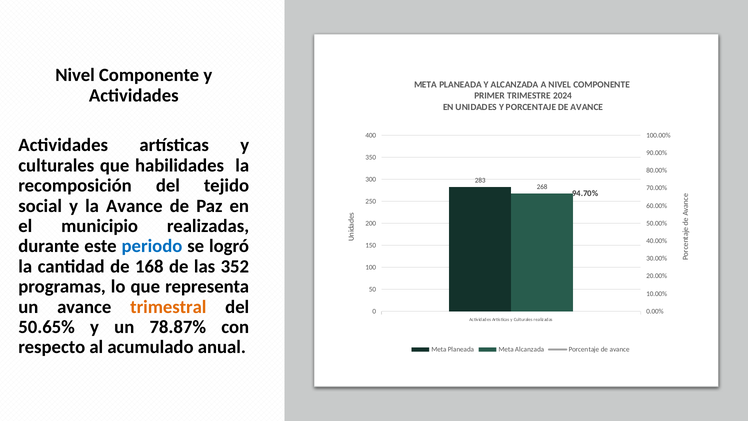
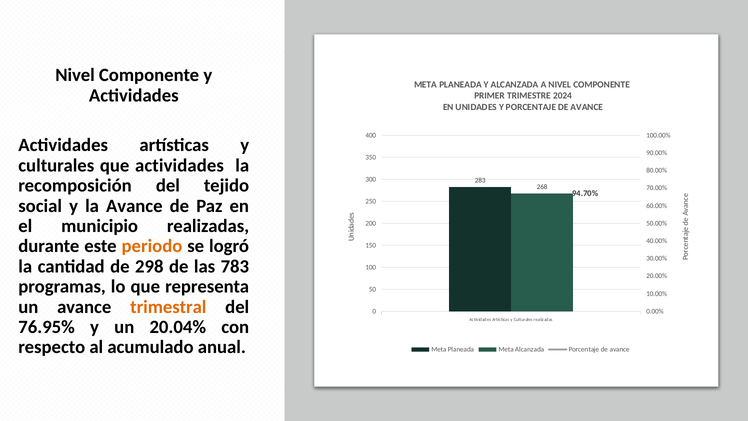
que habilidades: habilidades -> actividades (179, 165)
periodo colour: blue -> orange (152, 246)
168: 168 -> 298 (149, 266)
352: 352 -> 783 (235, 266)
50.65%: 50.65% -> 76.95% (47, 327)
78.87%: 78.87% -> 20.04% (178, 327)
